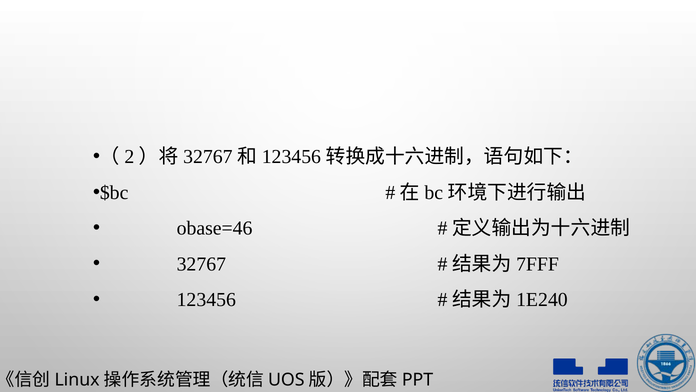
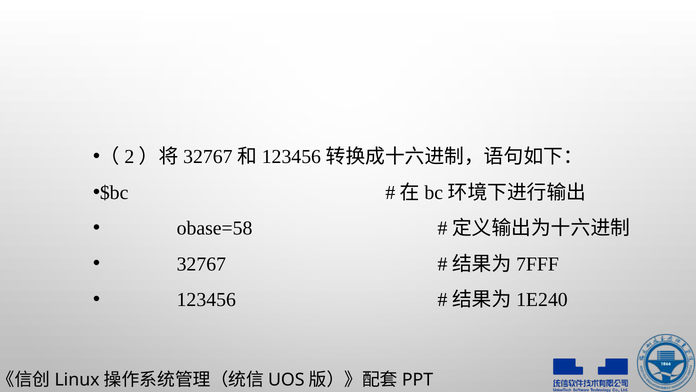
obase=46: obase=46 -> obase=58 (215, 228)
